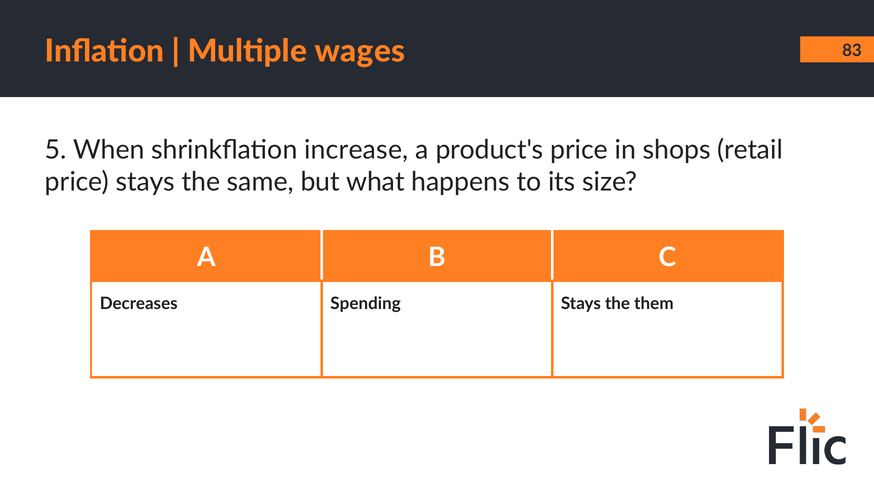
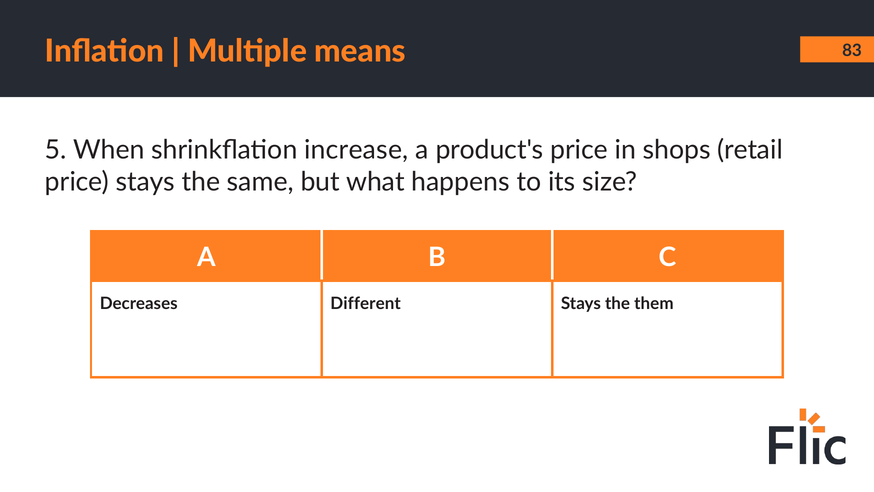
wages: wages -> means (360, 51)
Spending: Spending -> Different (366, 304)
